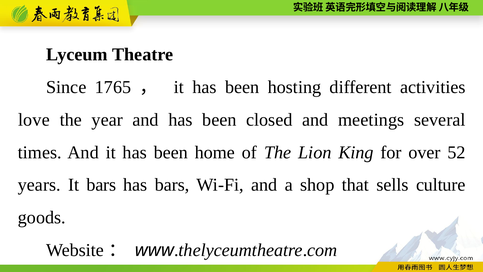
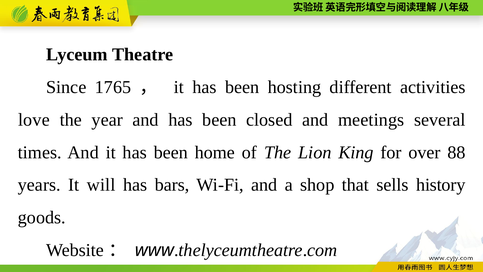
52: 52 -> 88 (457, 152)
It bars: bars -> will (101, 185)
culture: culture -> history (441, 185)
